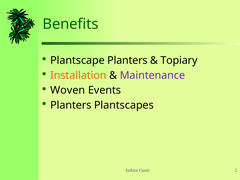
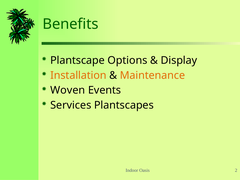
Plantscape Planters: Planters -> Options (127, 60)
Topiary: Topiary -> Display (179, 60)
Maintenance colour: purple -> orange (153, 75)
Planters: Planters -> Services (71, 105)
